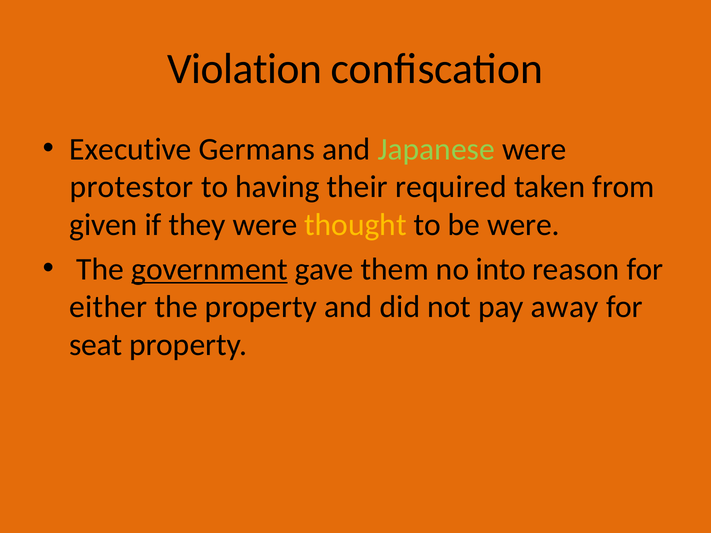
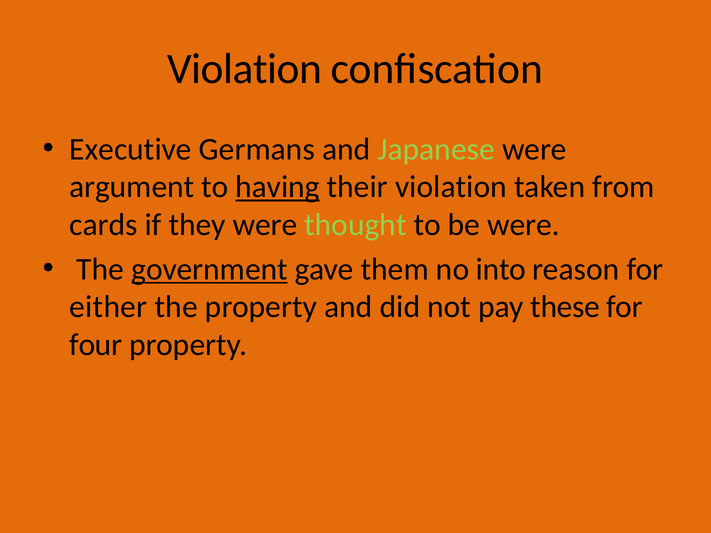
protestor: protestor -> argument (132, 187)
having underline: none -> present (277, 187)
their required: required -> violation (451, 187)
given: given -> cards (103, 225)
thought colour: yellow -> light green (355, 225)
away: away -> these (565, 307)
seat: seat -> four (96, 345)
